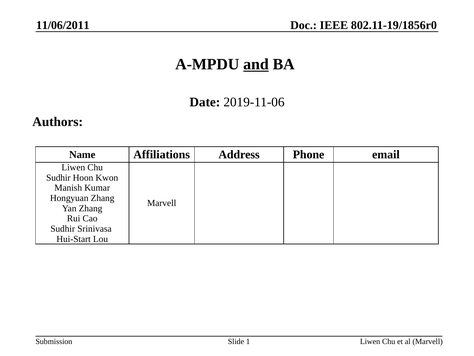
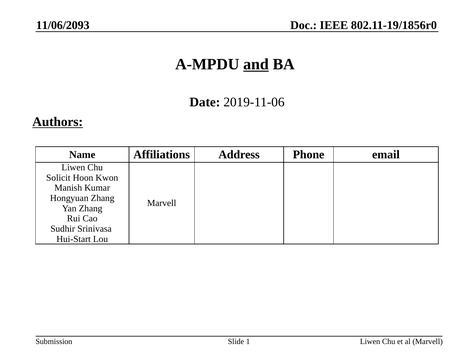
11/06/2011: 11/06/2011 -> 11/06/2093 (63, 25)
Authors underline: none -> present (58, 122)
Sudhir: Sudhir -> Solicit (58, 177)
